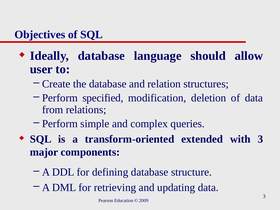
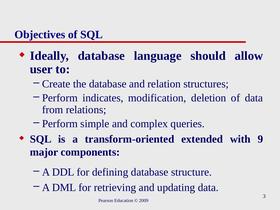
specified: specified -> indicates (103, 98)
with 3: 3 -> 9 (260, 139)
